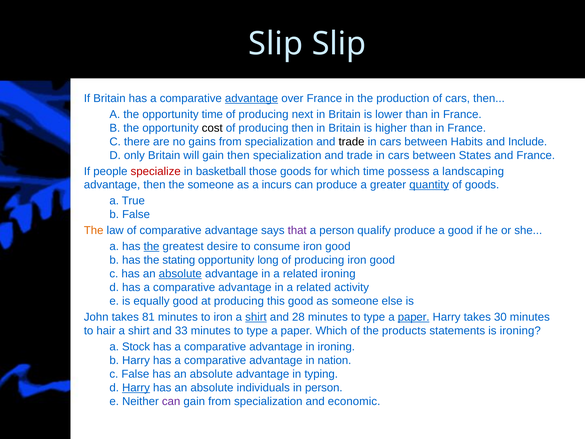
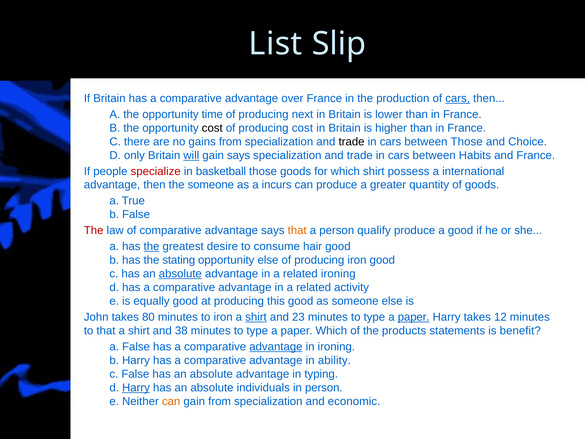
Slip: Slip -> List (275, 44)
advantage underline: present -> none (252, 98)
cars underline: none -> present (458, 98)
producing then: then -> cost (302, 128)
between Habits: Habits -> Those (467, 142)
Include: Include -> Choice (528, 142)
will underline: none -> present (191, 155)
gain then: then -> says (239, 155)
States: States -> Habits (475, 155)
which time: time -> shirt (374, 171)
landscaping: landscaping -> international (473, 171)
quantity underline: present -> none (429, 185)
The colour: orange -> red (94, 230)
that colour: purple -> orange (297, 230)
consume iron: iron -> hair (313, 246)
opportunity long: long -> else (268, 260)
81: 81 -> 80 (148, 317)
28: 28 -> 23 (298, 317)
30: 30 -> 12 (500, 317)
to hair: hair -> that (106, 331)
33: 33 -> 38 (181, 331)
is ironing: ironing -> benefit (520, 331)
a Stock: Stock -> False (136, 346)
advantage underline: none -> present (276, 346)
nation: nation -> ability (334, 360)
can colour: purple -> orange (171, 401)
